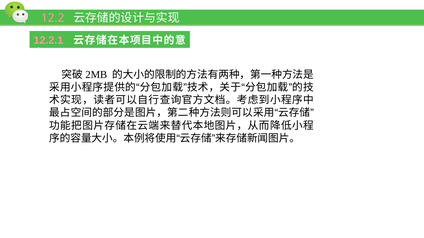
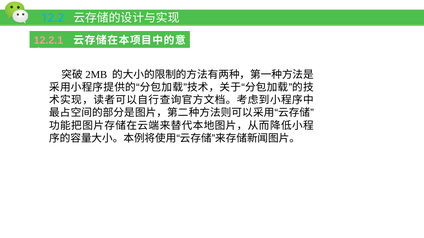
12.2 colour: pink -> light blue (53, 18)
